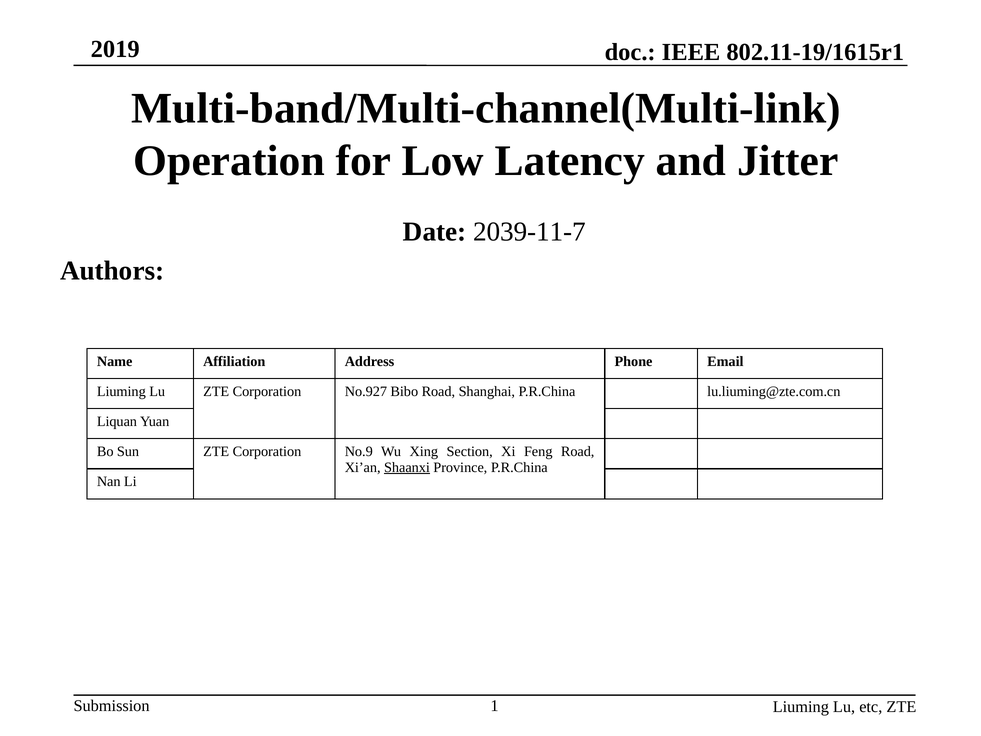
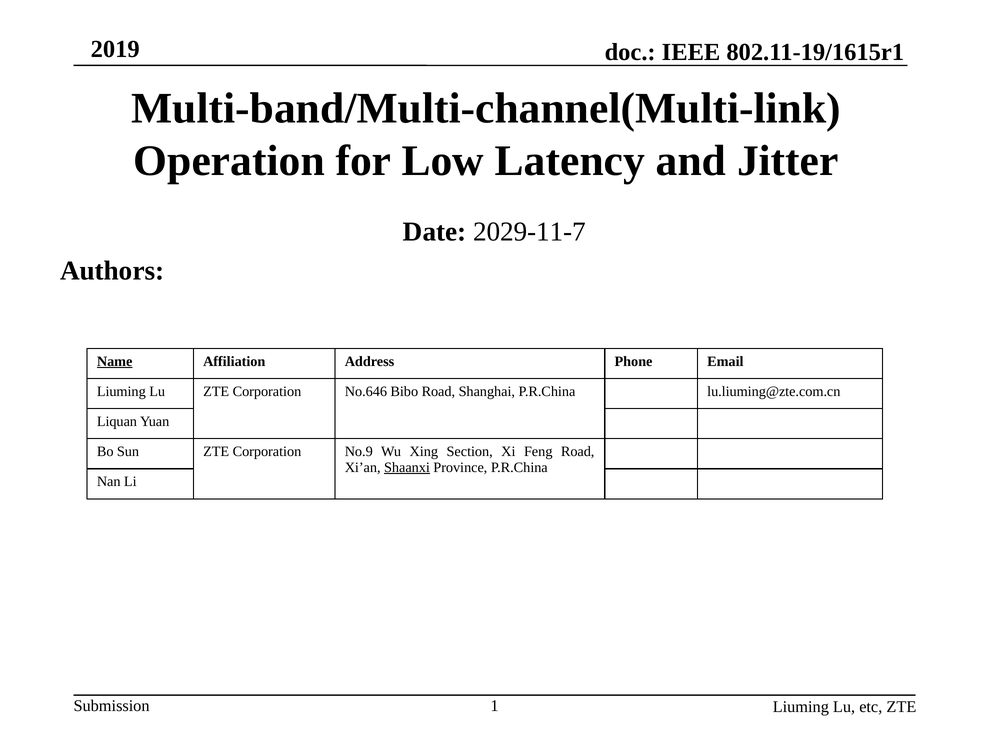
2039-11-7: 2039-11-7 -> 2029-11-7 (530, 232)
Name underline: none -> present (115, 361)
No.927: No.927 -> No.646 (366, 391)
